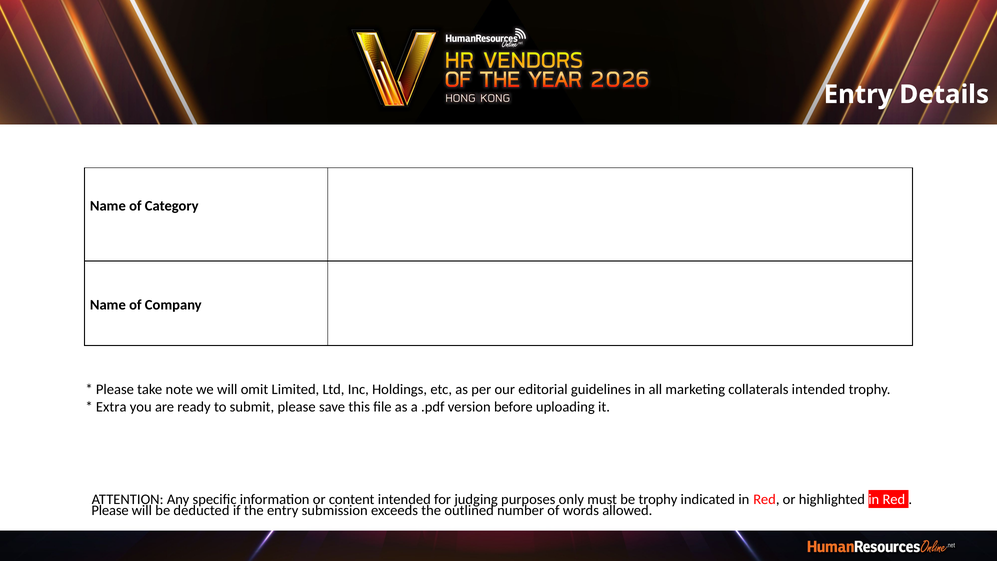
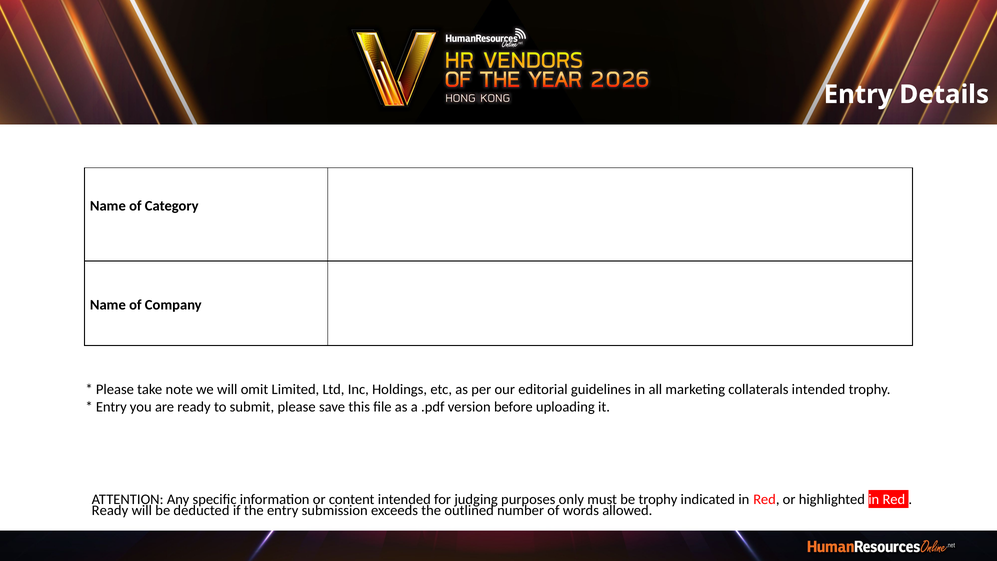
Extra: Extra -> Entry (111, 407)
Please: Please -> Ready (110, 510)
